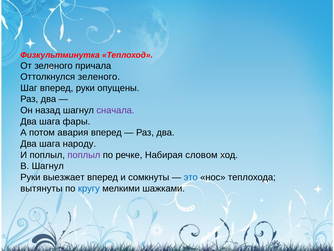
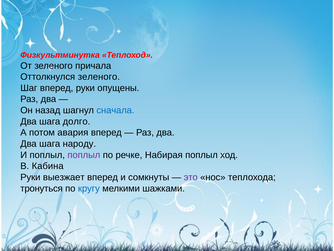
сначала colour: purple -> blue (115, 110)
фары: фары -> долго (77, 121)
Набирая словом: словом -> поплыл (202, 155)
В Шагнул: Шагнул -> Кабина (48, 166)
это colour: blue -> purple (191, 177)
вытянуты: вытянуты -> тронуться (42, 188)
